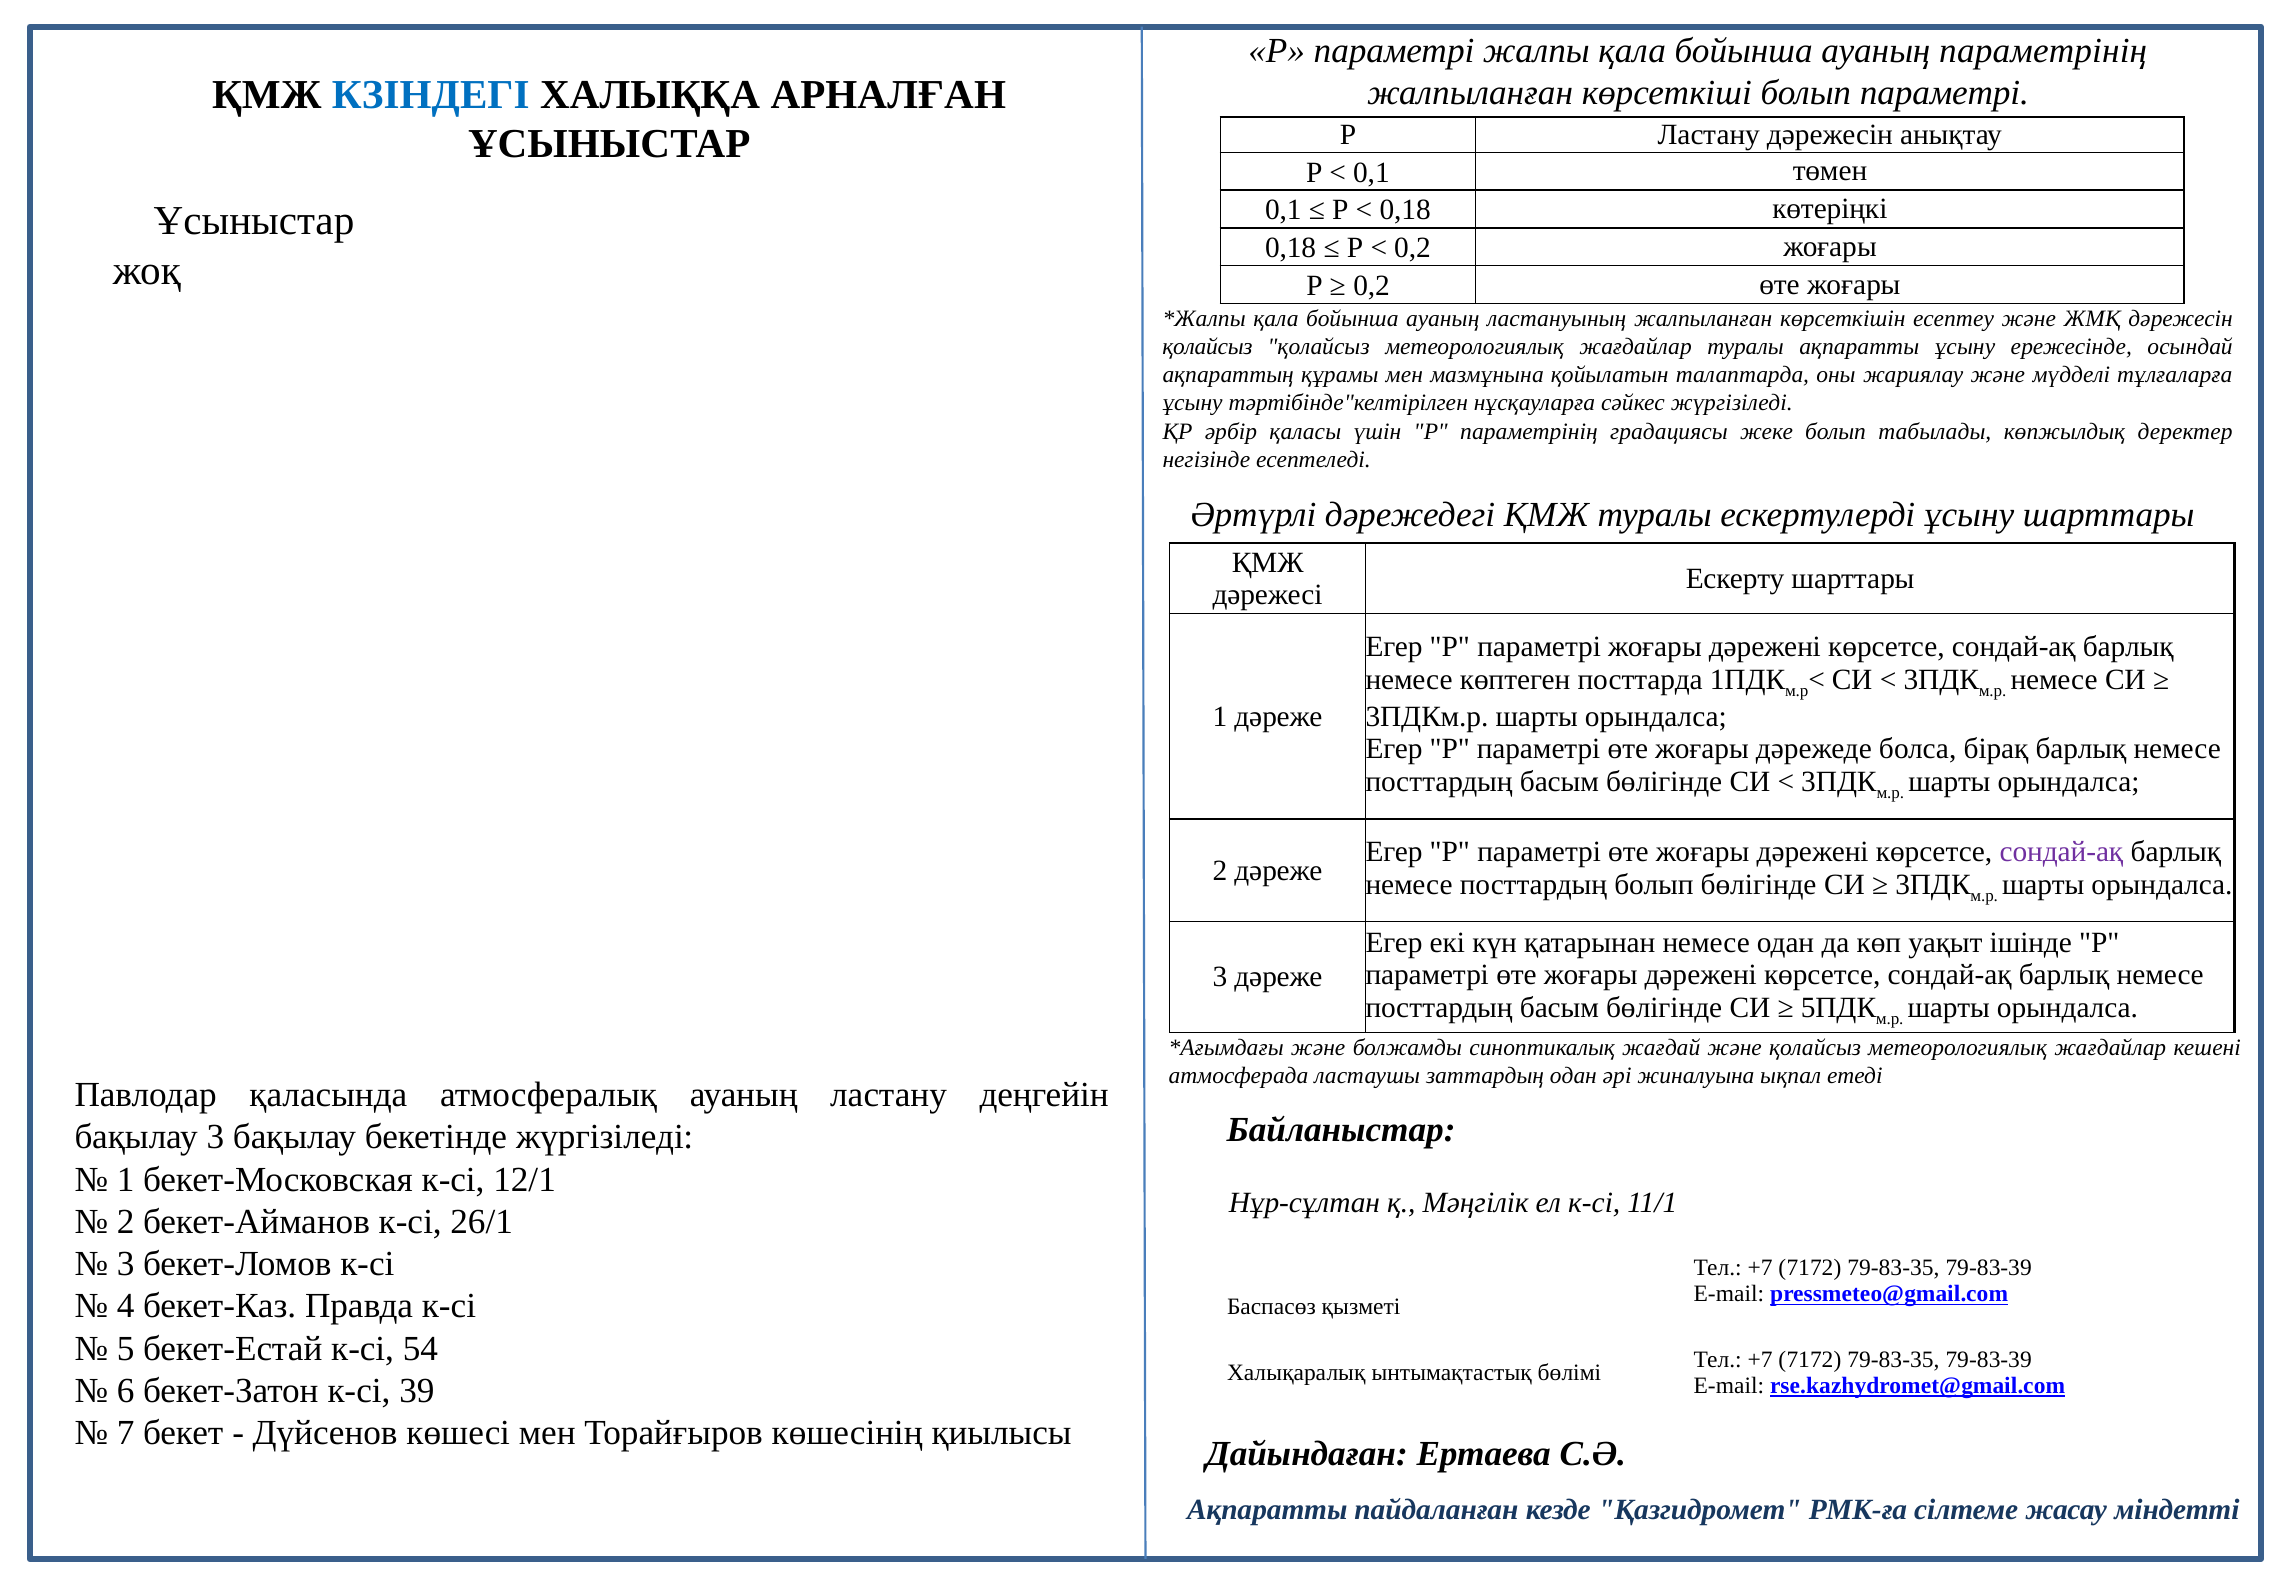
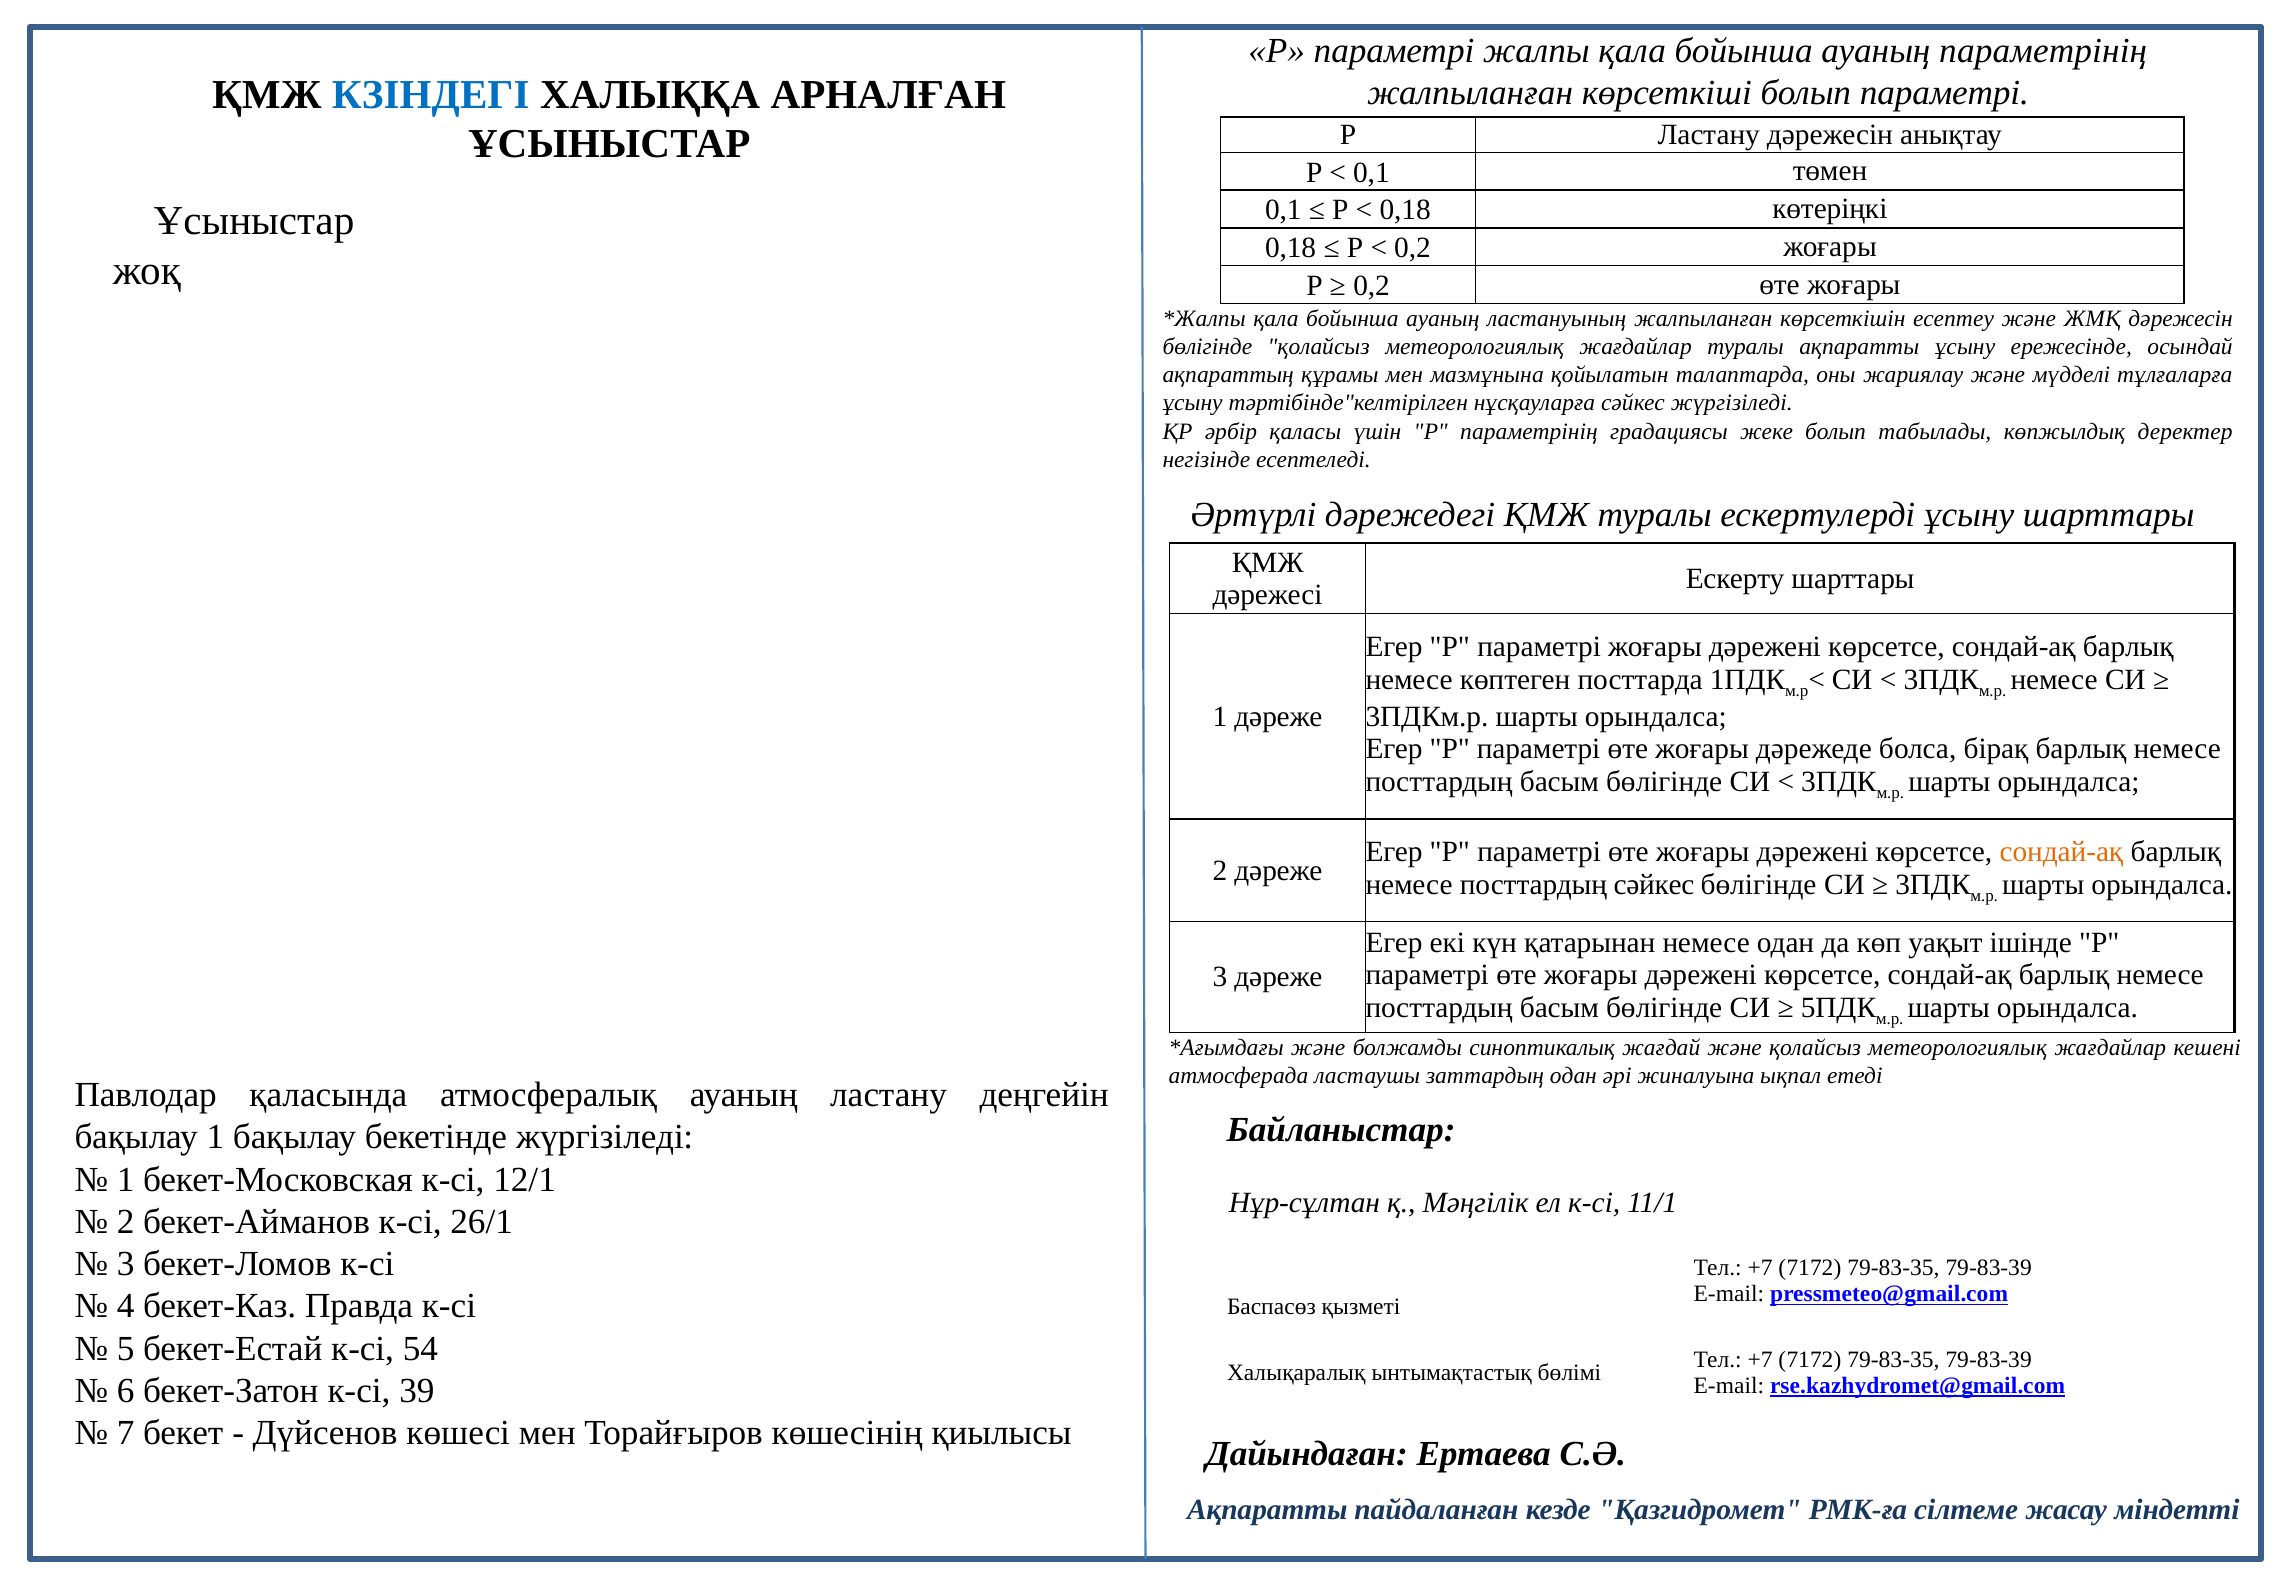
қолайсыз: қолайсыз -> бөлігінде (1207, 347)
сондай-ақ colour: purple -> orange (2061, 852)
посттардың болып: болып -> сәйкес (1654, 884)
бақылау 3: 3 -> 1 (215, 1137)
